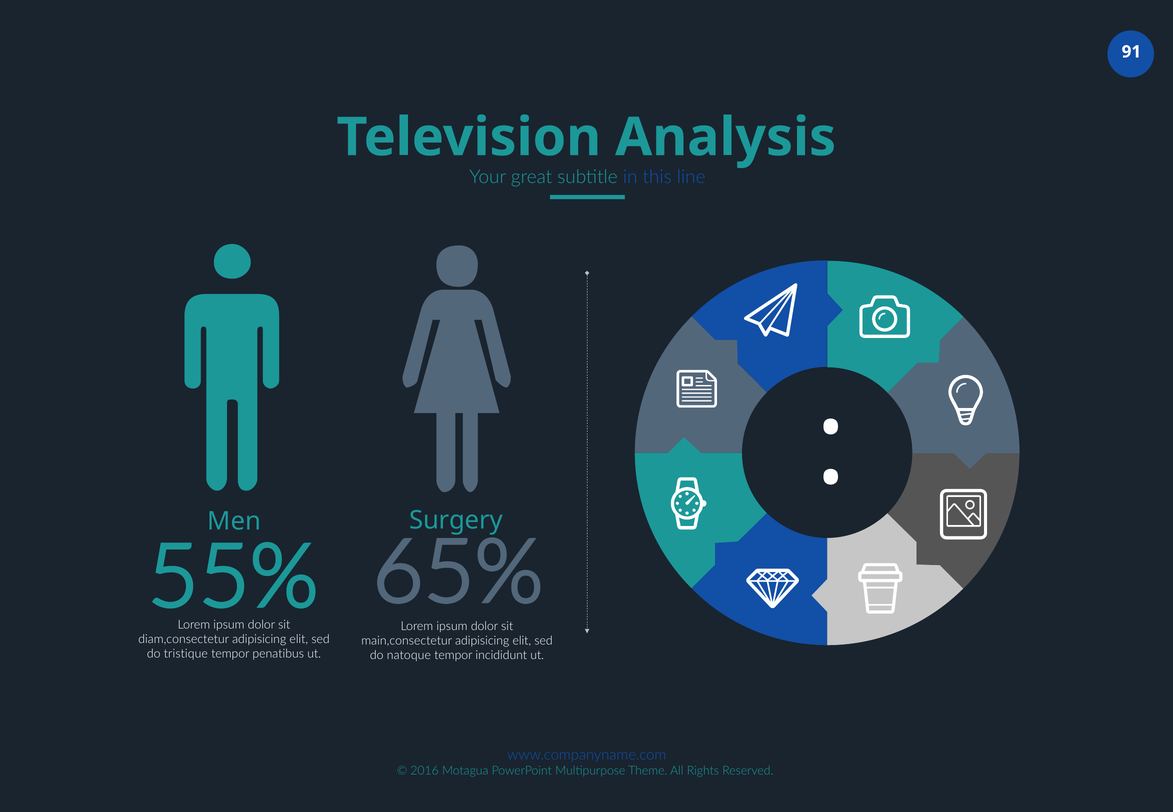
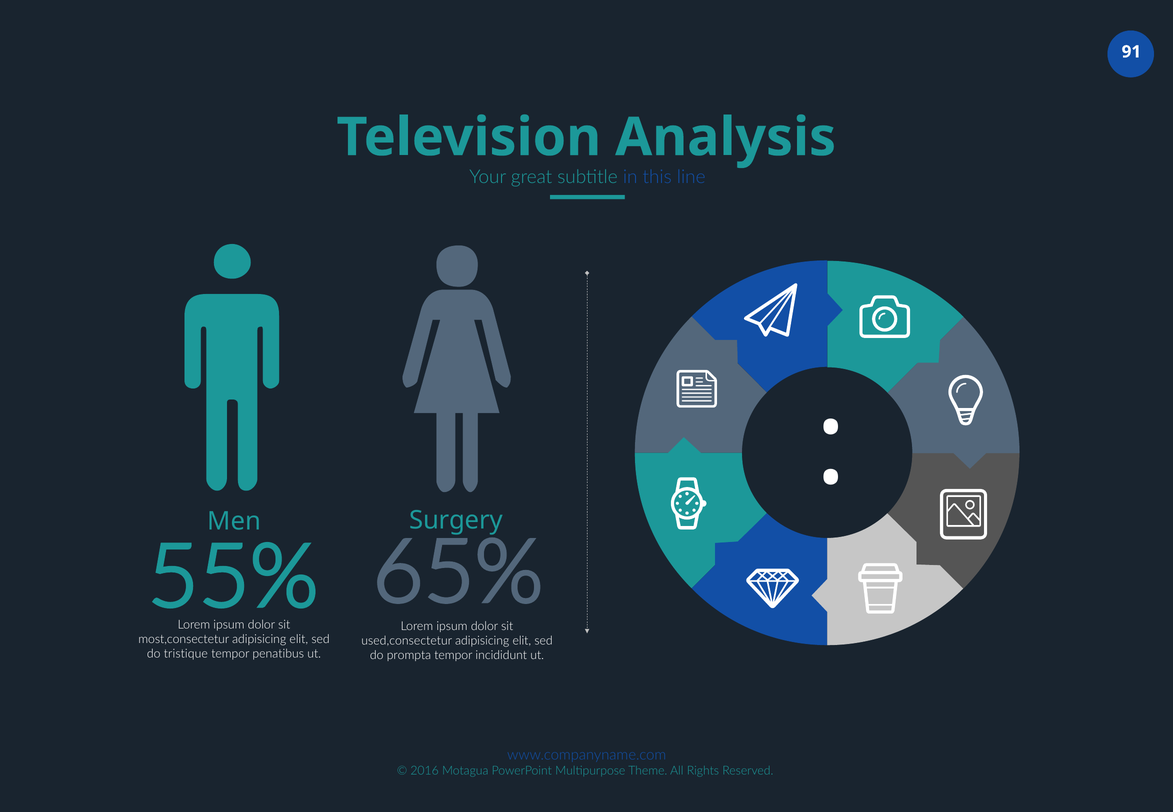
diam,consectetur: diam,consectetur -> most,consectetur (184, 639)
main,consectetur: main,consectetur -> used,consectetur (407, 641)
natoque: natoque -> prompta (409, 656)
